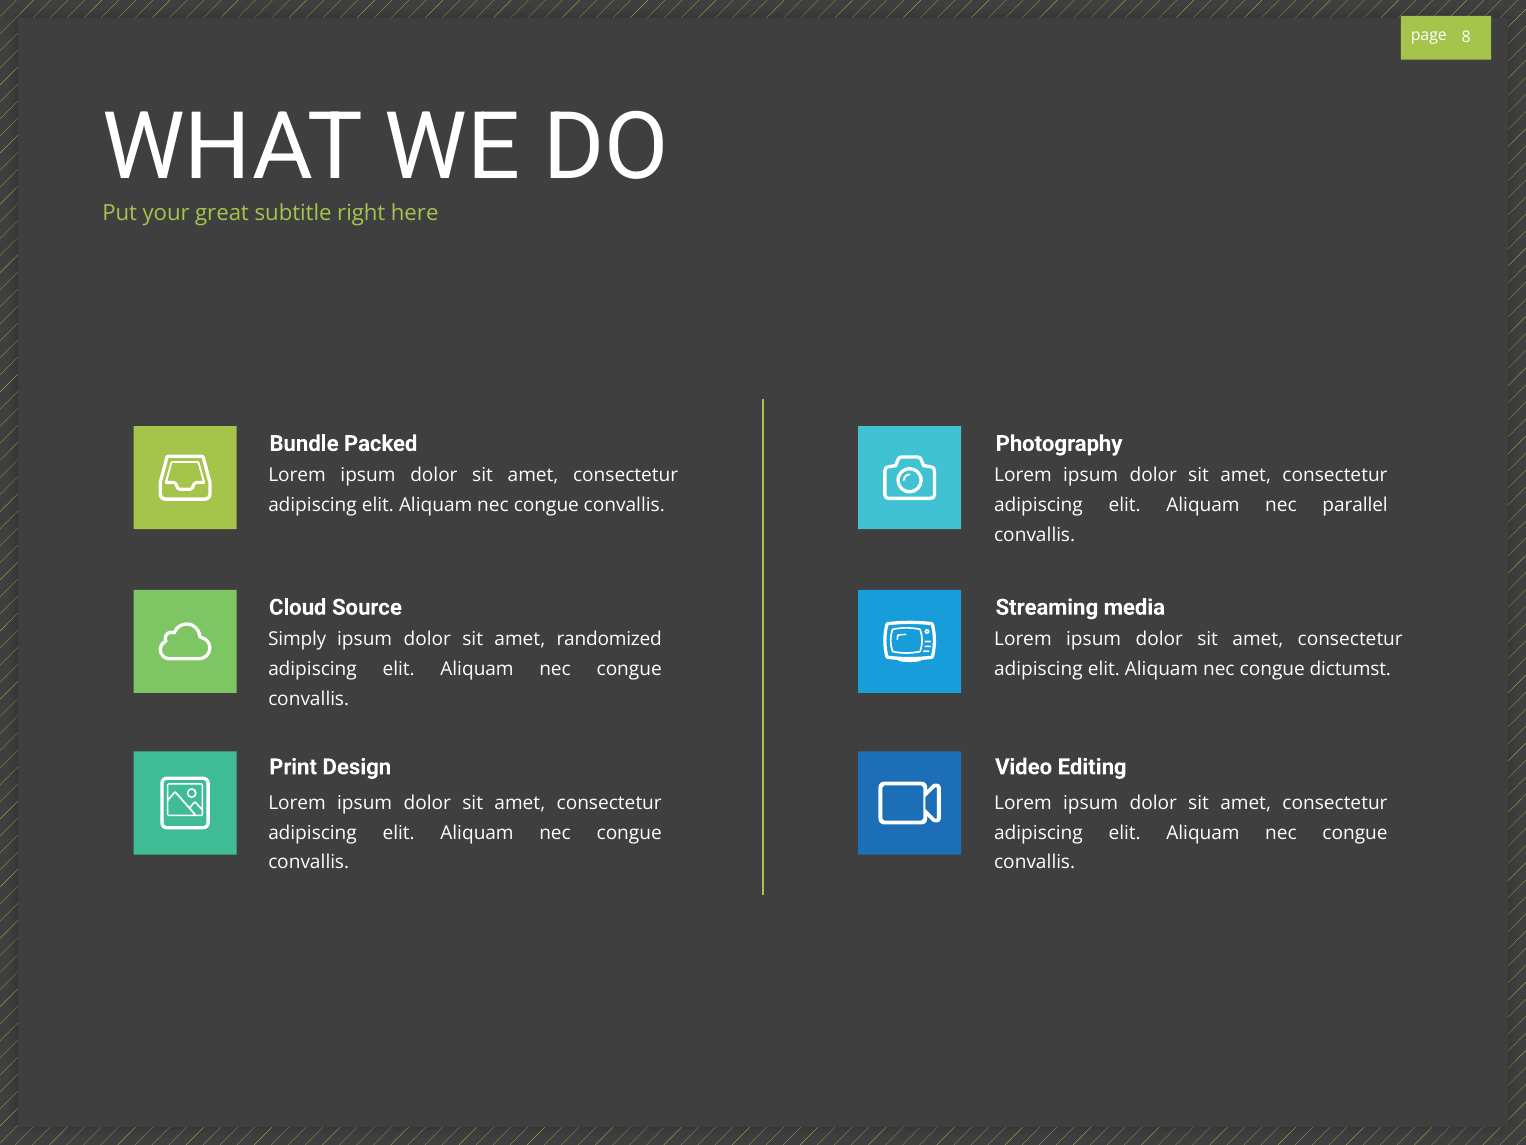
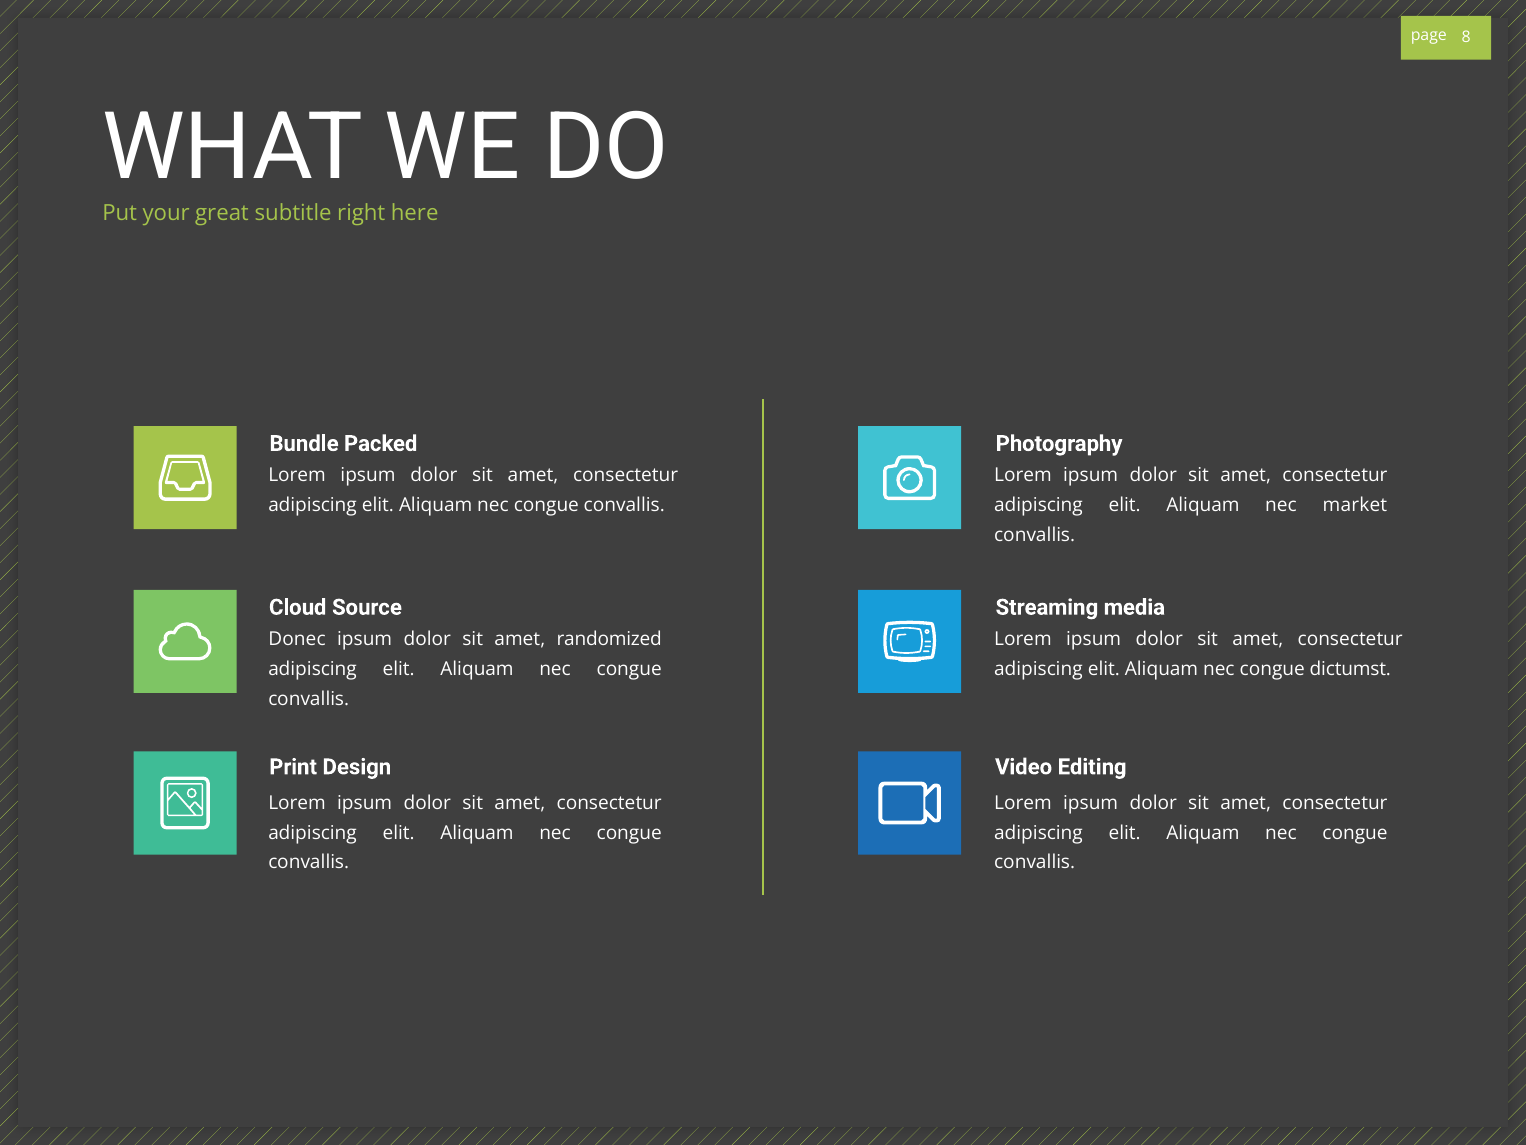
parallel: parallel -> market (1355, 505)
Simply: Simply -> Donec (297, 639)
